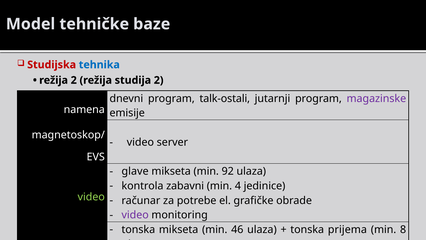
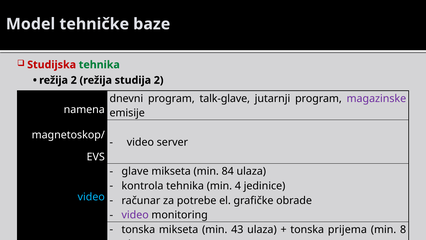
tehnika colour: blue -> green (99, 65)
talk-ostali: talk-ostali -> talk-glave (225, 98)
92: 92 -> 84 (228, 171)
kontrola zabavni: zabavni -> tehnika (185, 186)
video colour: light green -> light blue (91, 197)
46: 46 -> 43 (237, 229)
